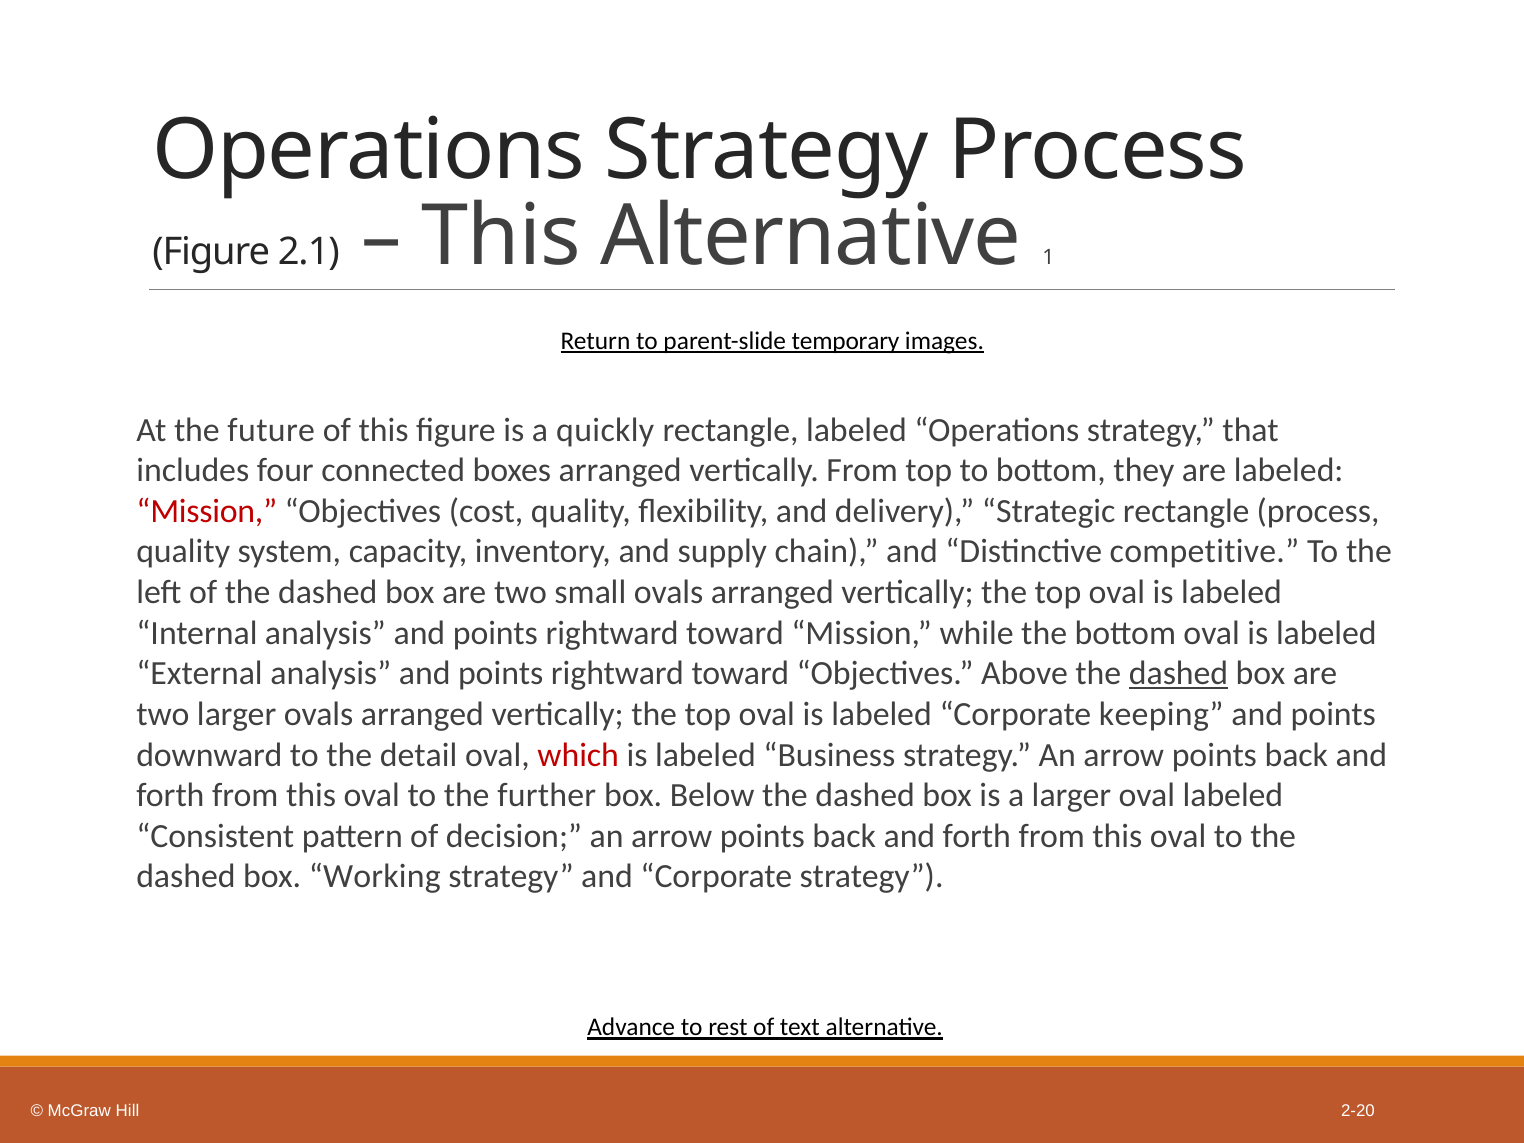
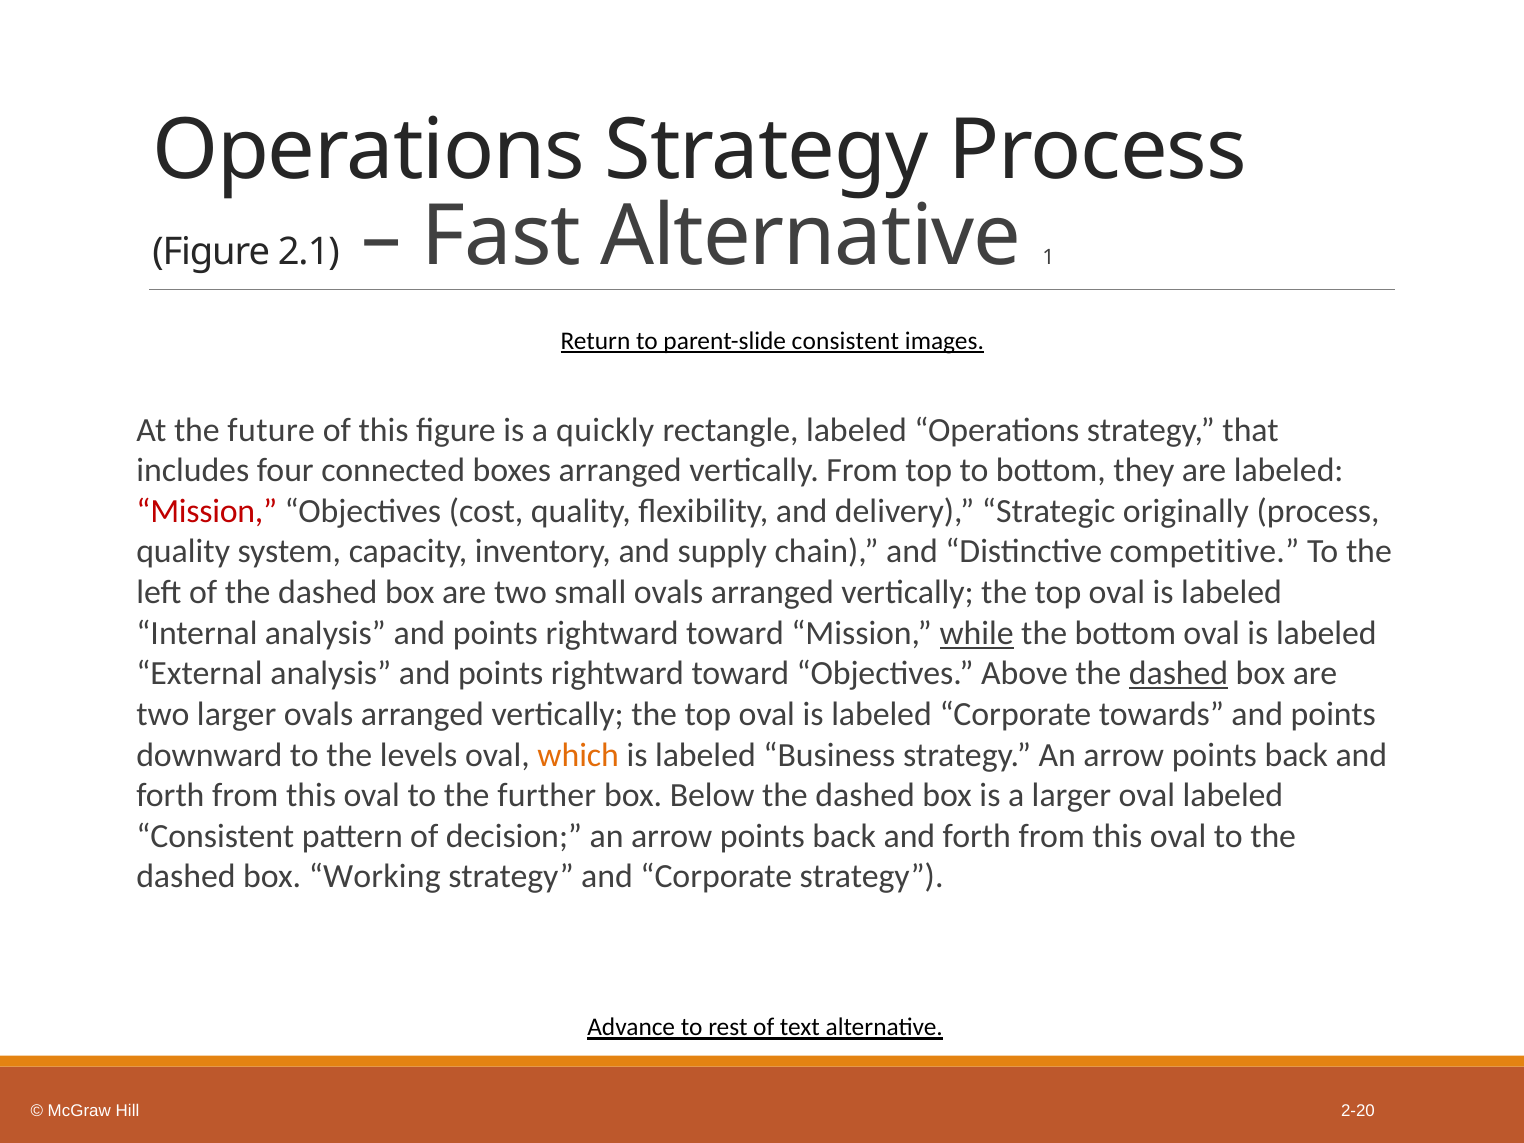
This: This -> Fast (502, 237)
parent-slide temporary: temporary -> consistent (845, 341)
Strategic rectangle: rectangle -> originally (1186, 511)
while underline: none -> present (977, 633)
keeping: keeping -> towards (1161, 714)
detail: detail -> levels (419, 755)
which colour: red -> orange (578, 755)
